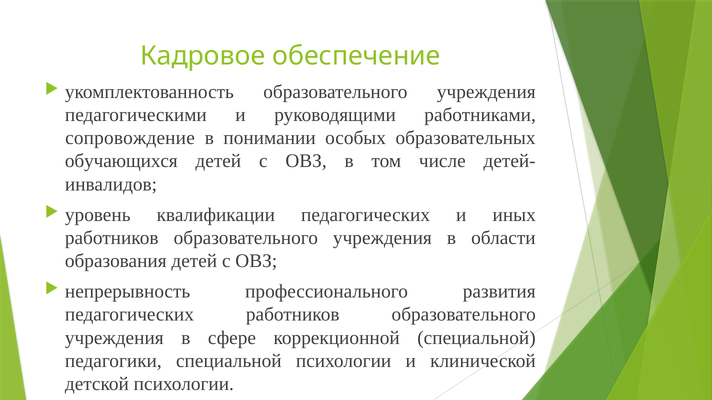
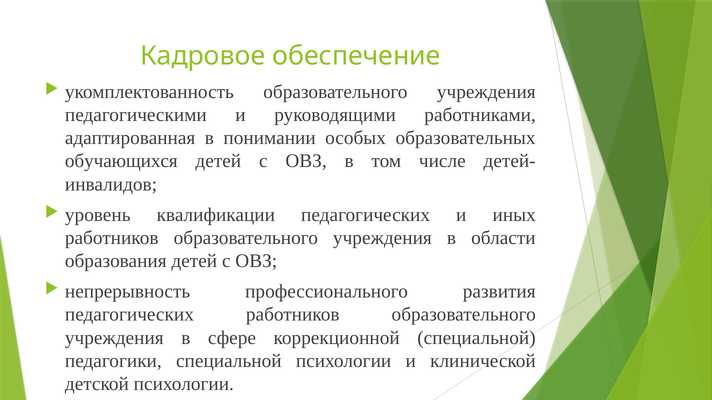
сопровождение: сопровождение -> адаптированная (130, 138)
